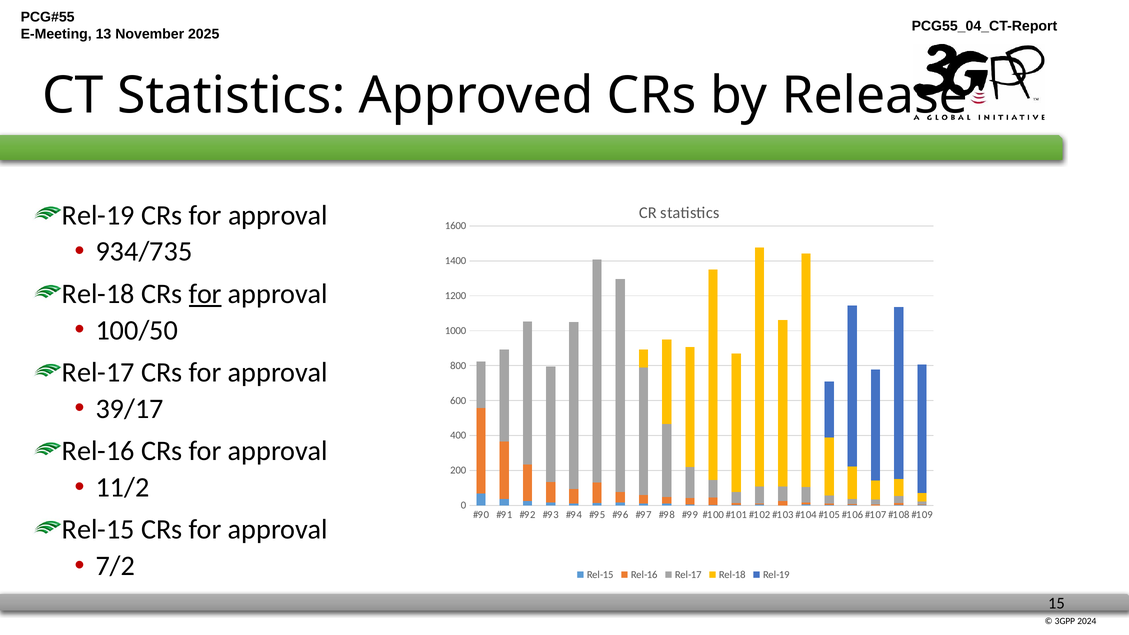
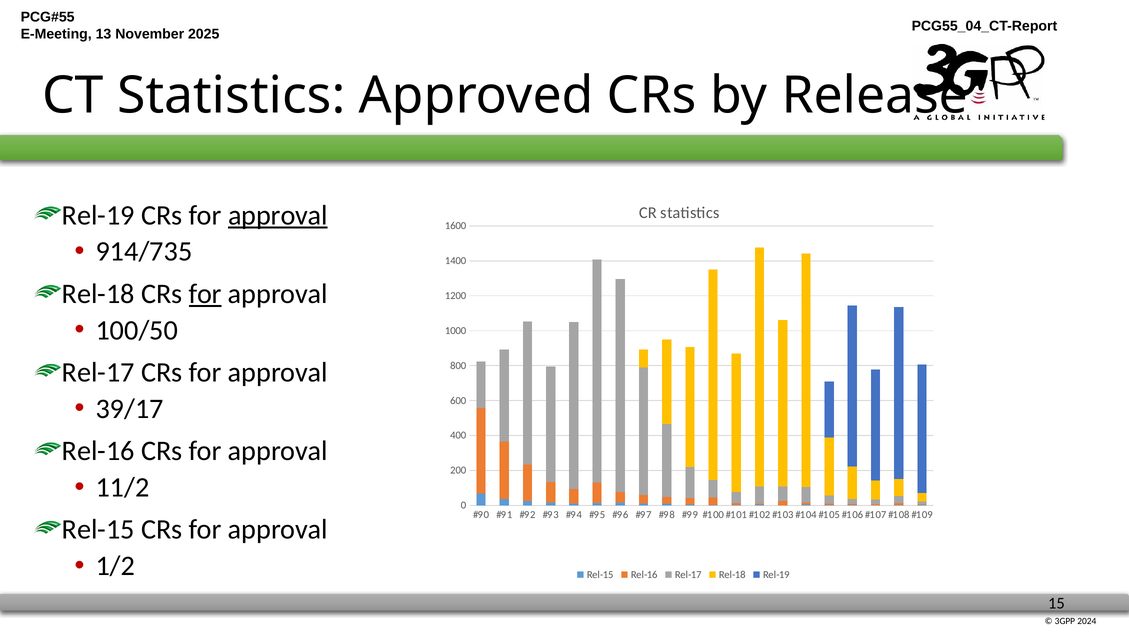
approval underline: none -> present (278, 215)
934/735: 934/735 -> 914/735 (144, 252)
7/2: 7/2 -> 1/2 (115, 566)
